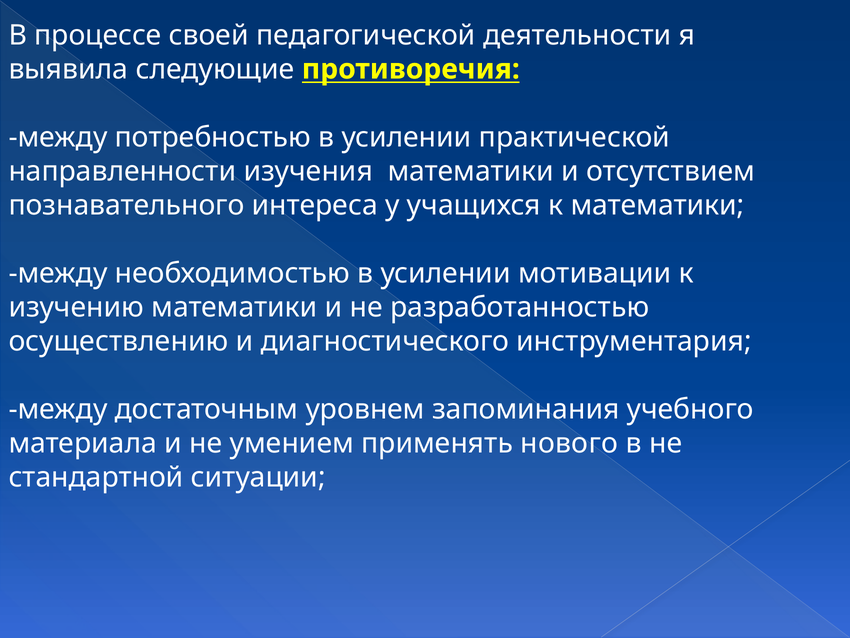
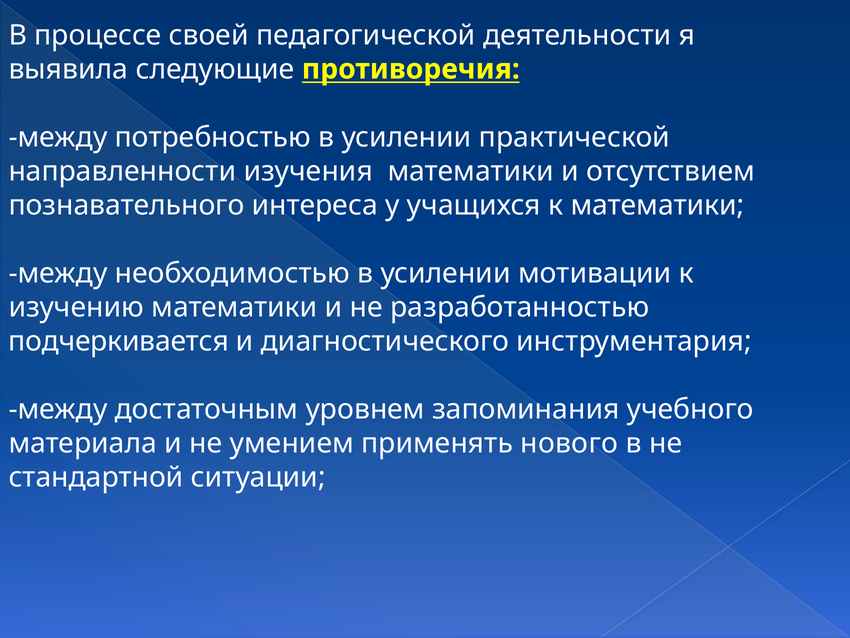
осуществлению: осуществлению -> подчеркивается (119, 341)
